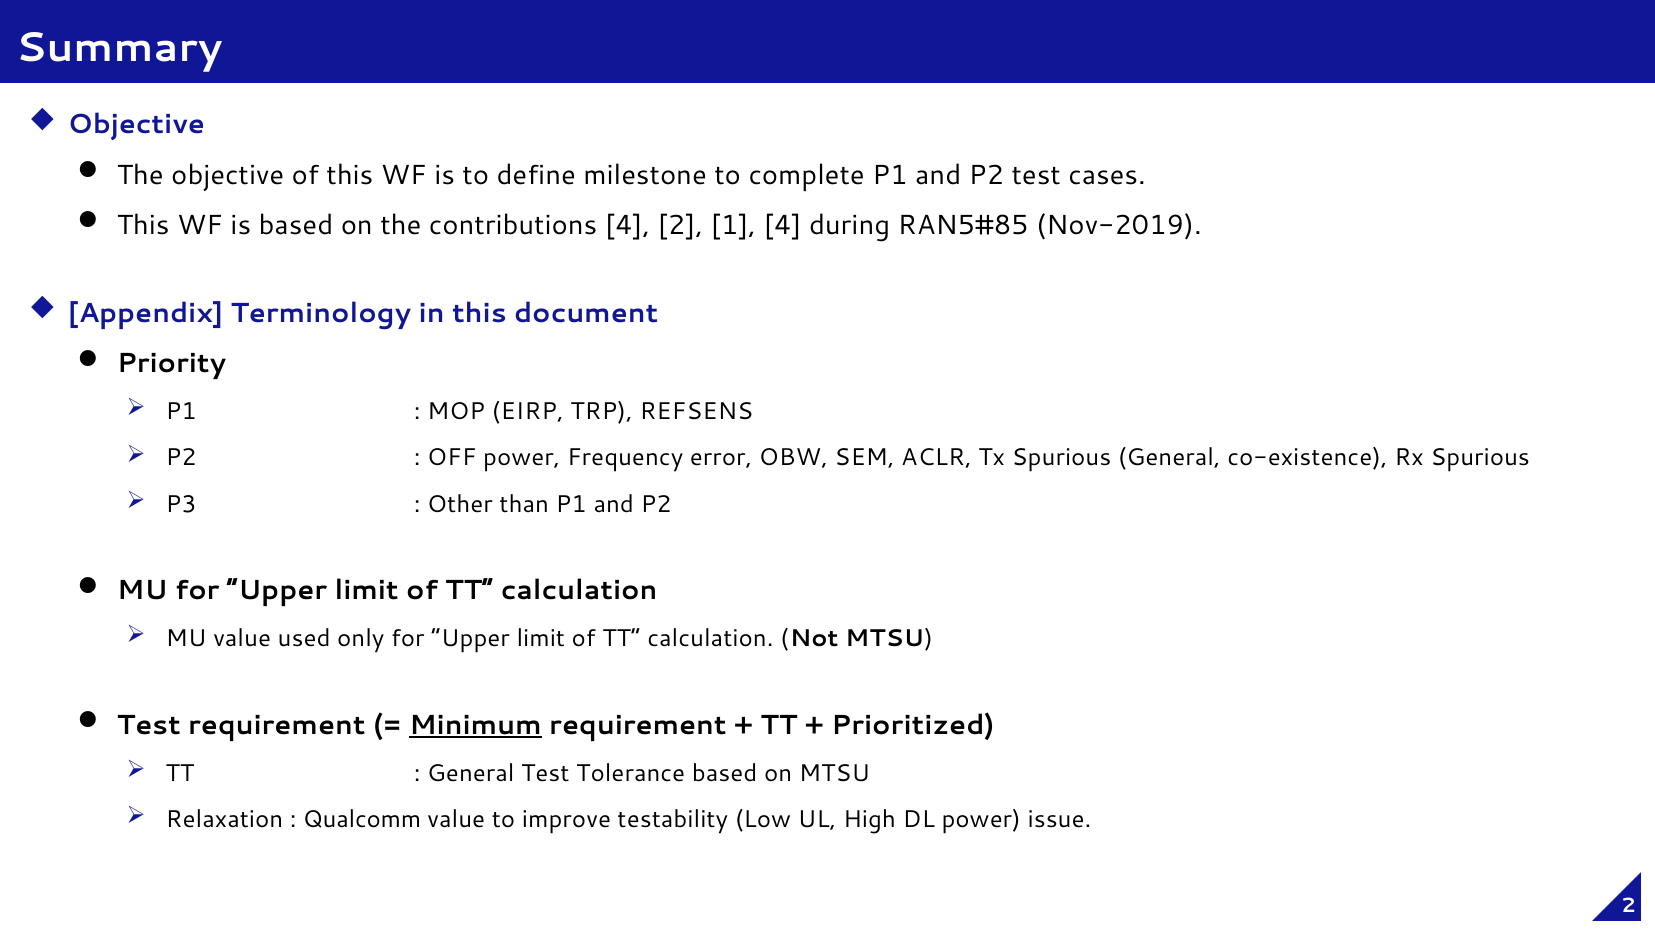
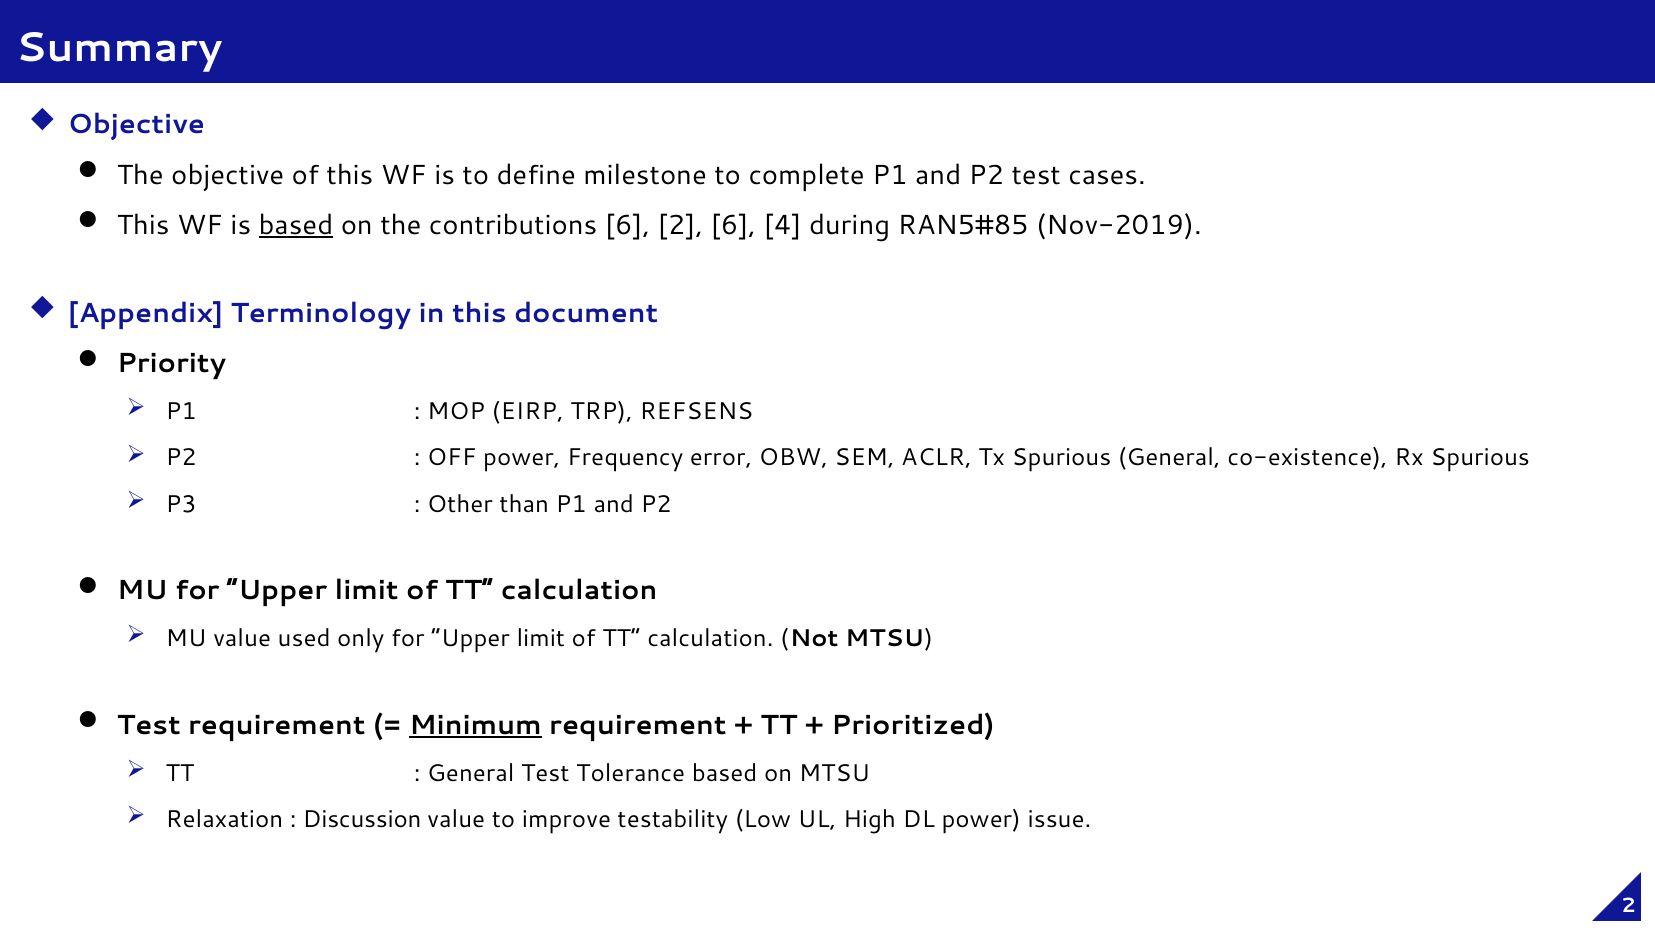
based underline: none -> present (296, 225)
contributions 4: 4 -> 6 (628, 225)
2 1: 1 -> 6 (733, 225)
Qualcomm: Qualcomm -> Discussion (362, 819)
